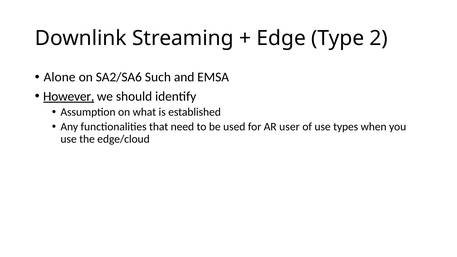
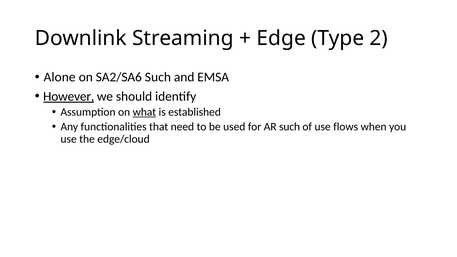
what underline: none -> present (144, 112)
AR user: user -> such (290, 127)
types: types -> flows (346, 127)
